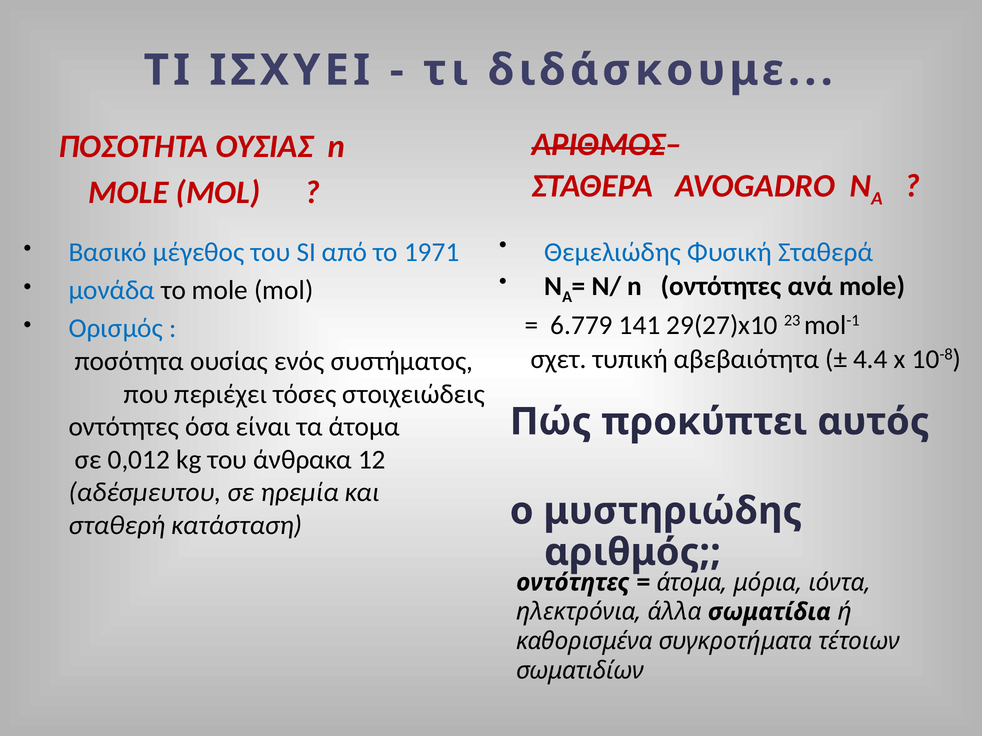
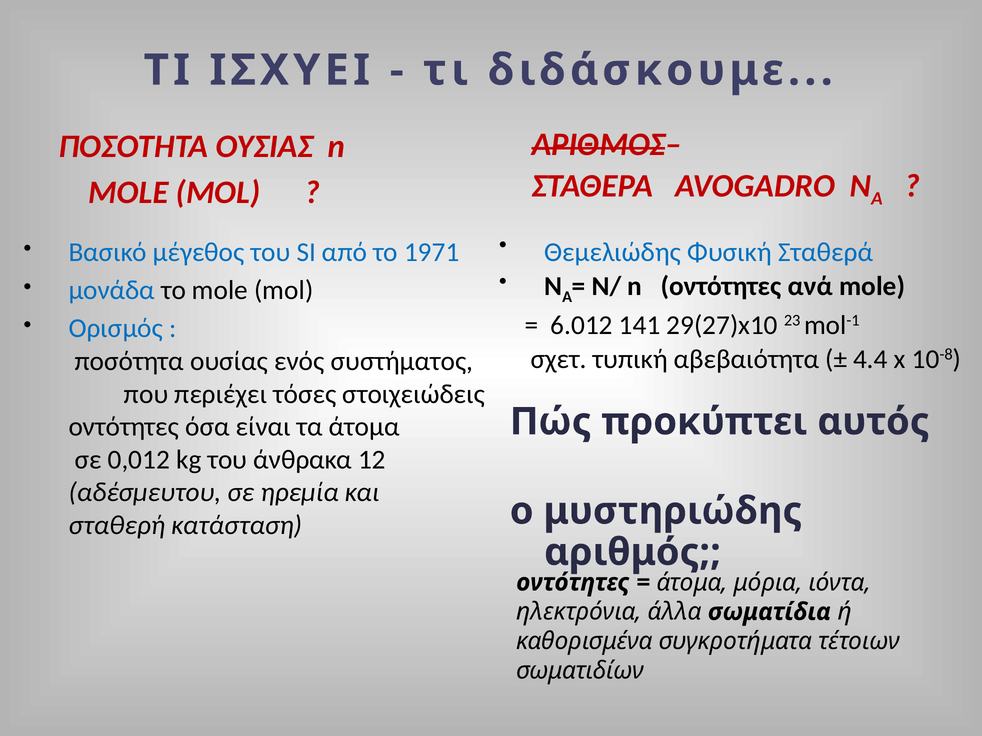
6.779: 6.779 -> 6.012 (582, 325)
